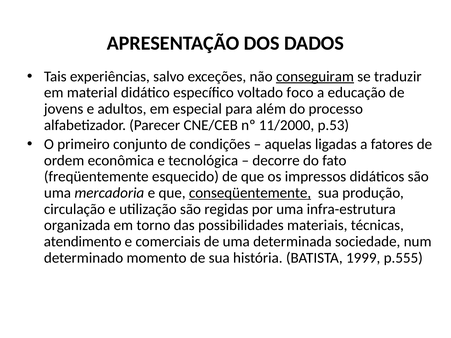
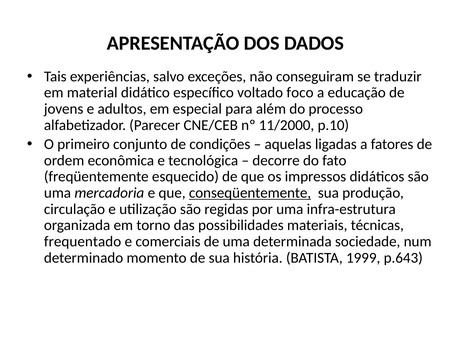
conseguiram underline: present -> none (315, 76)
p.53: p.53 -> p.10 (333, 125)
atendimento: atendimento -> frequentado (83, 242)
p.555: p.555 -> p.643 (403, 258)
